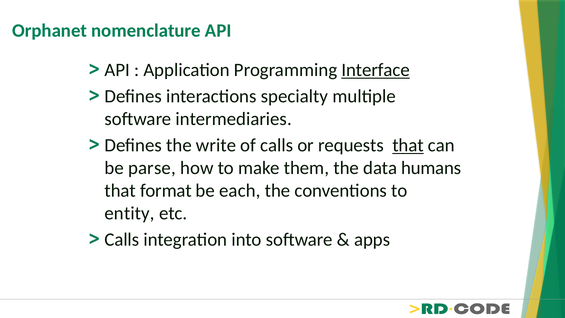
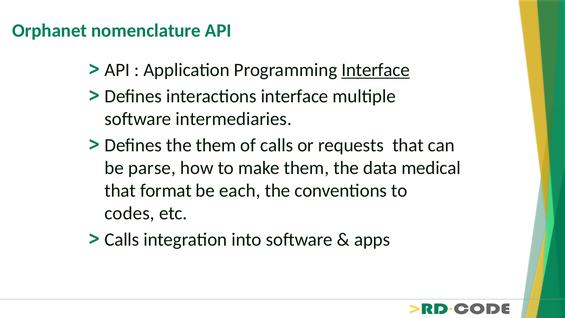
interactions specialty: specialty -> interface (295, 96)
the write: write -> them (216, 145)
that underline: present -> none (408, 145)
humans: humans -> medical (431, 168)
entity: entity -> codes (130, 213)
